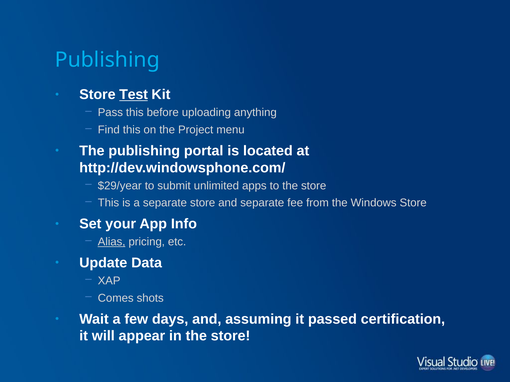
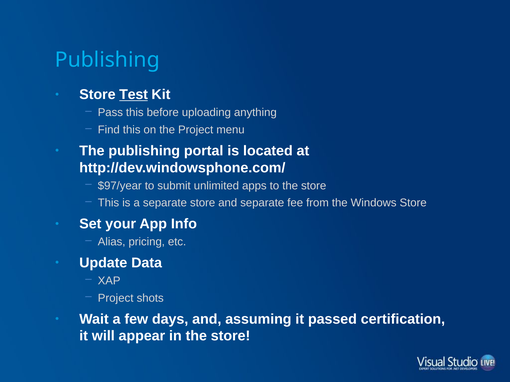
$29/year: $29/year -> $97/year (120, 186)
Alias underline: present -> none (112, 242)
Comes: Comes -> Project (116, 298)
